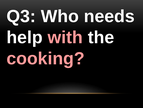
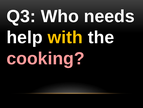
with colour: pink -> yellow (65, 37)
